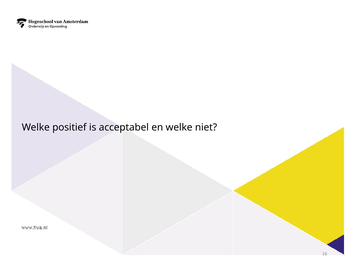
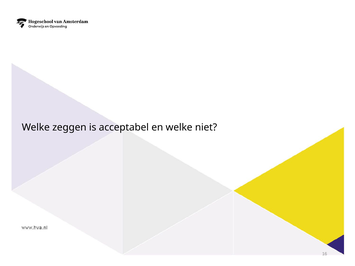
positief: positief -> zeggen (69, 128)
